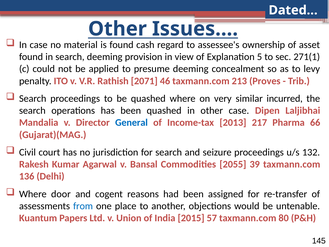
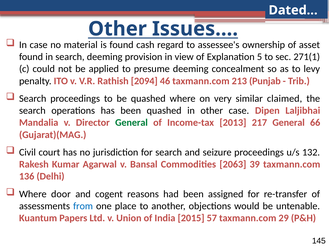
2071: 2071 -> 2094 (144, 81)
Proves: Proves -> Punjab (265, 81)
incurred: incurred -> claimed (285, 98)
General colour: blue -> green (131, 123)
217 Pharma: Pharma -> General (289, 123)
2055: 2055 -> 2063 (233, 164)
80: 80 -> 29 (284, 218)
